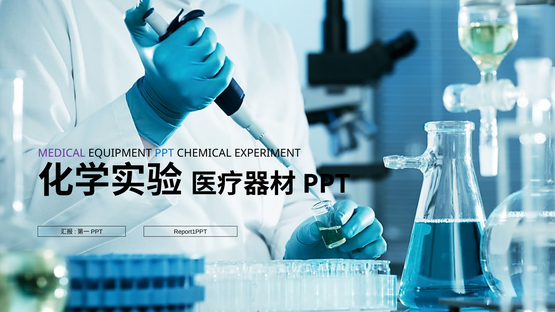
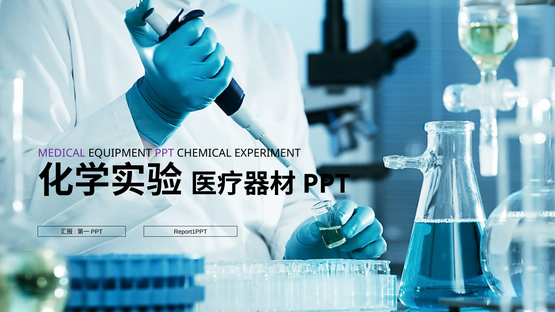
PPT colour: blue -> purple (164, 153)
